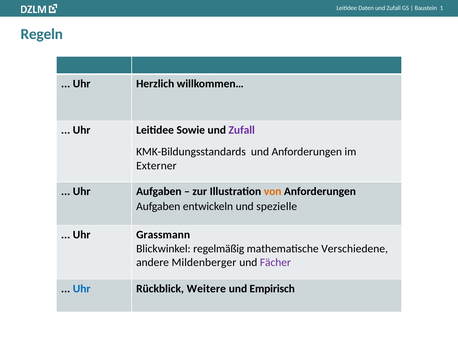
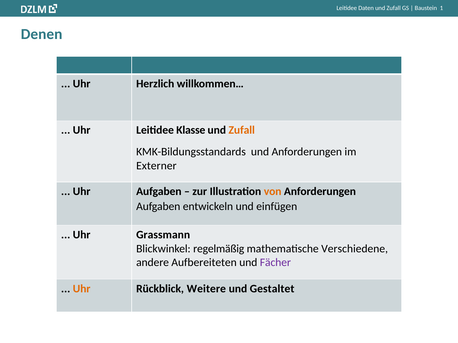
Regeln: Regeln -> Denen (42, 34)
Sowie: Sowie -> Klasse (191, 130)
Zufall colour: purple -> orange (242, 130)
spezielle: spezielle -> einfügen (277, 207)
Mildenberger: Mildenberger -> Aufbereiteten (204, 263)
Uhr colour: blue -> orange (82, 289)
Empirisch: Empirisch -> Gestaltet (272, 289)
